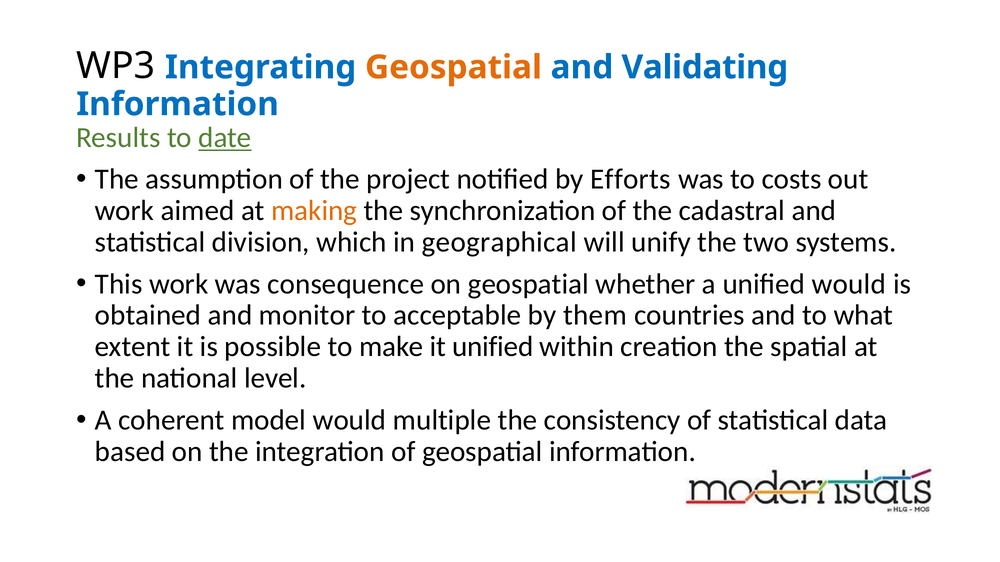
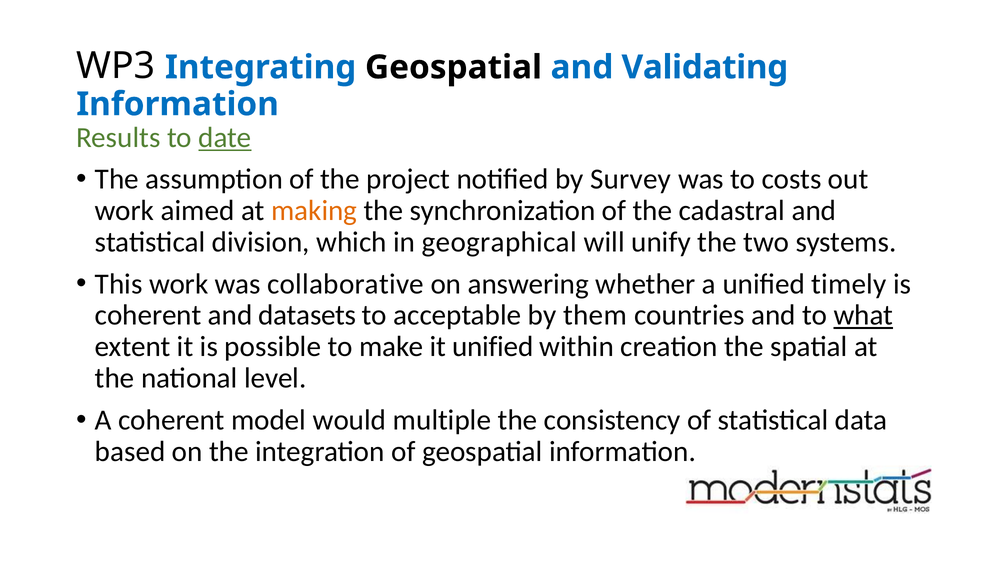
Geospatial colour: orange -> black (453, 67)
Efforts: Efforts -> Survey (631, 179)
consequence: consequence -> collaborative (346, 284)
on geospatial: geospatial -> answering (528, 284)
unified would: would -> timely (849, 284)
obtained: obtained -> coherent (148, 316)
monitor: monitor -> datasets (307, 316)
what underline: none -> present (863, 316)
